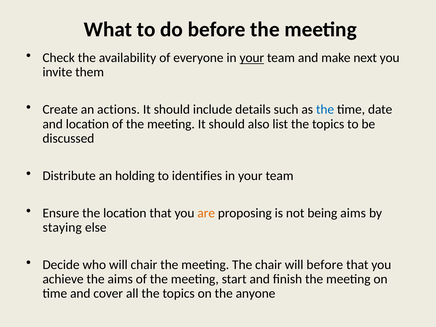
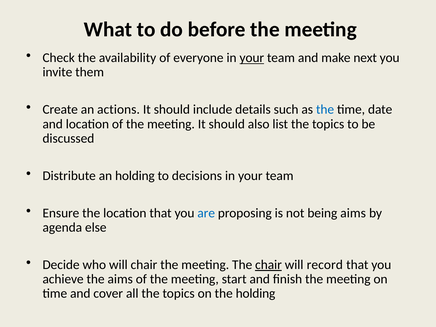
identifies: identifies -> decisions (197, 176)
are colour: orange -> blue (206, 213)
staying: staying -> agenda (62, 227)
chair underline: none -> present (268, 265)
will before: before -> record (325, 265)
the anyone: anyone -> holding (256, 294)
